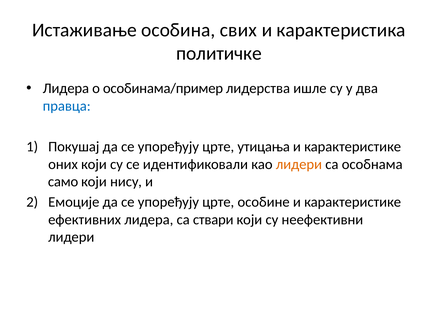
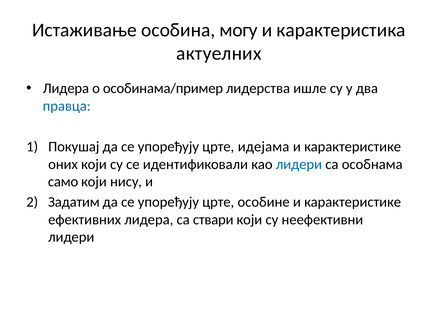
свих: свих -> могу (239, 30)
политичке: политичке -> актуелних (219, 54)
утицања: утицања -> идејама (264, 147)
лидери colour: orange -> blue (299, 165)
Емоције: Емоције -> Задатим (74, 202)
